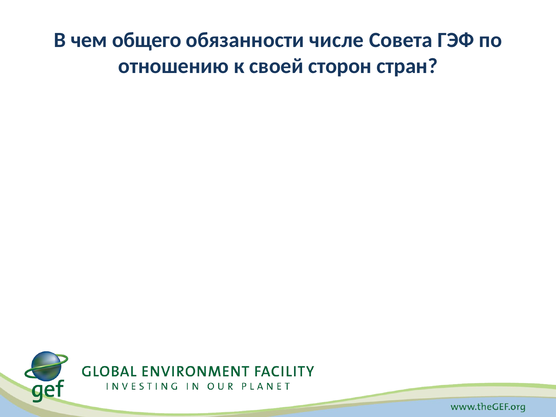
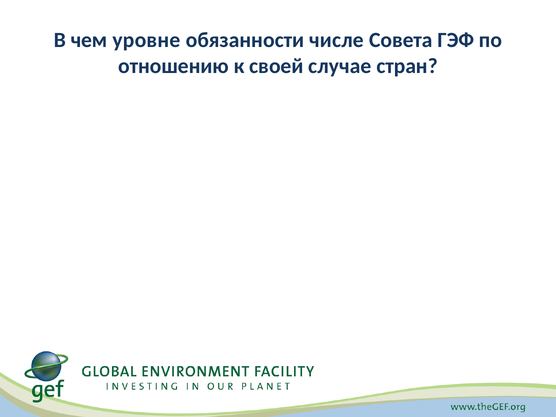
общего: общего -> уровне (146, 40)
сторон: сторон -> случае (340, 66)
